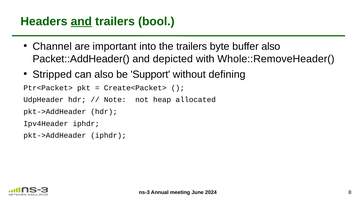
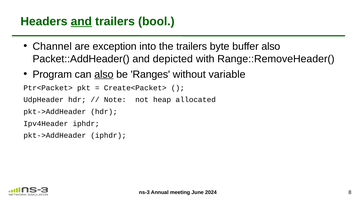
important: important -> exception (115, 46)
Whole::RemoveHeader(: Whole::RemoveHeader( -> Range::RemoveHeader( (276, 59)
Stripped: Stripped -> Program (52, 74)
also underline: none -> present (104, 74)
Support: Support -> Ranges (150, 74)
defining: defining -> variable (227, 74)
